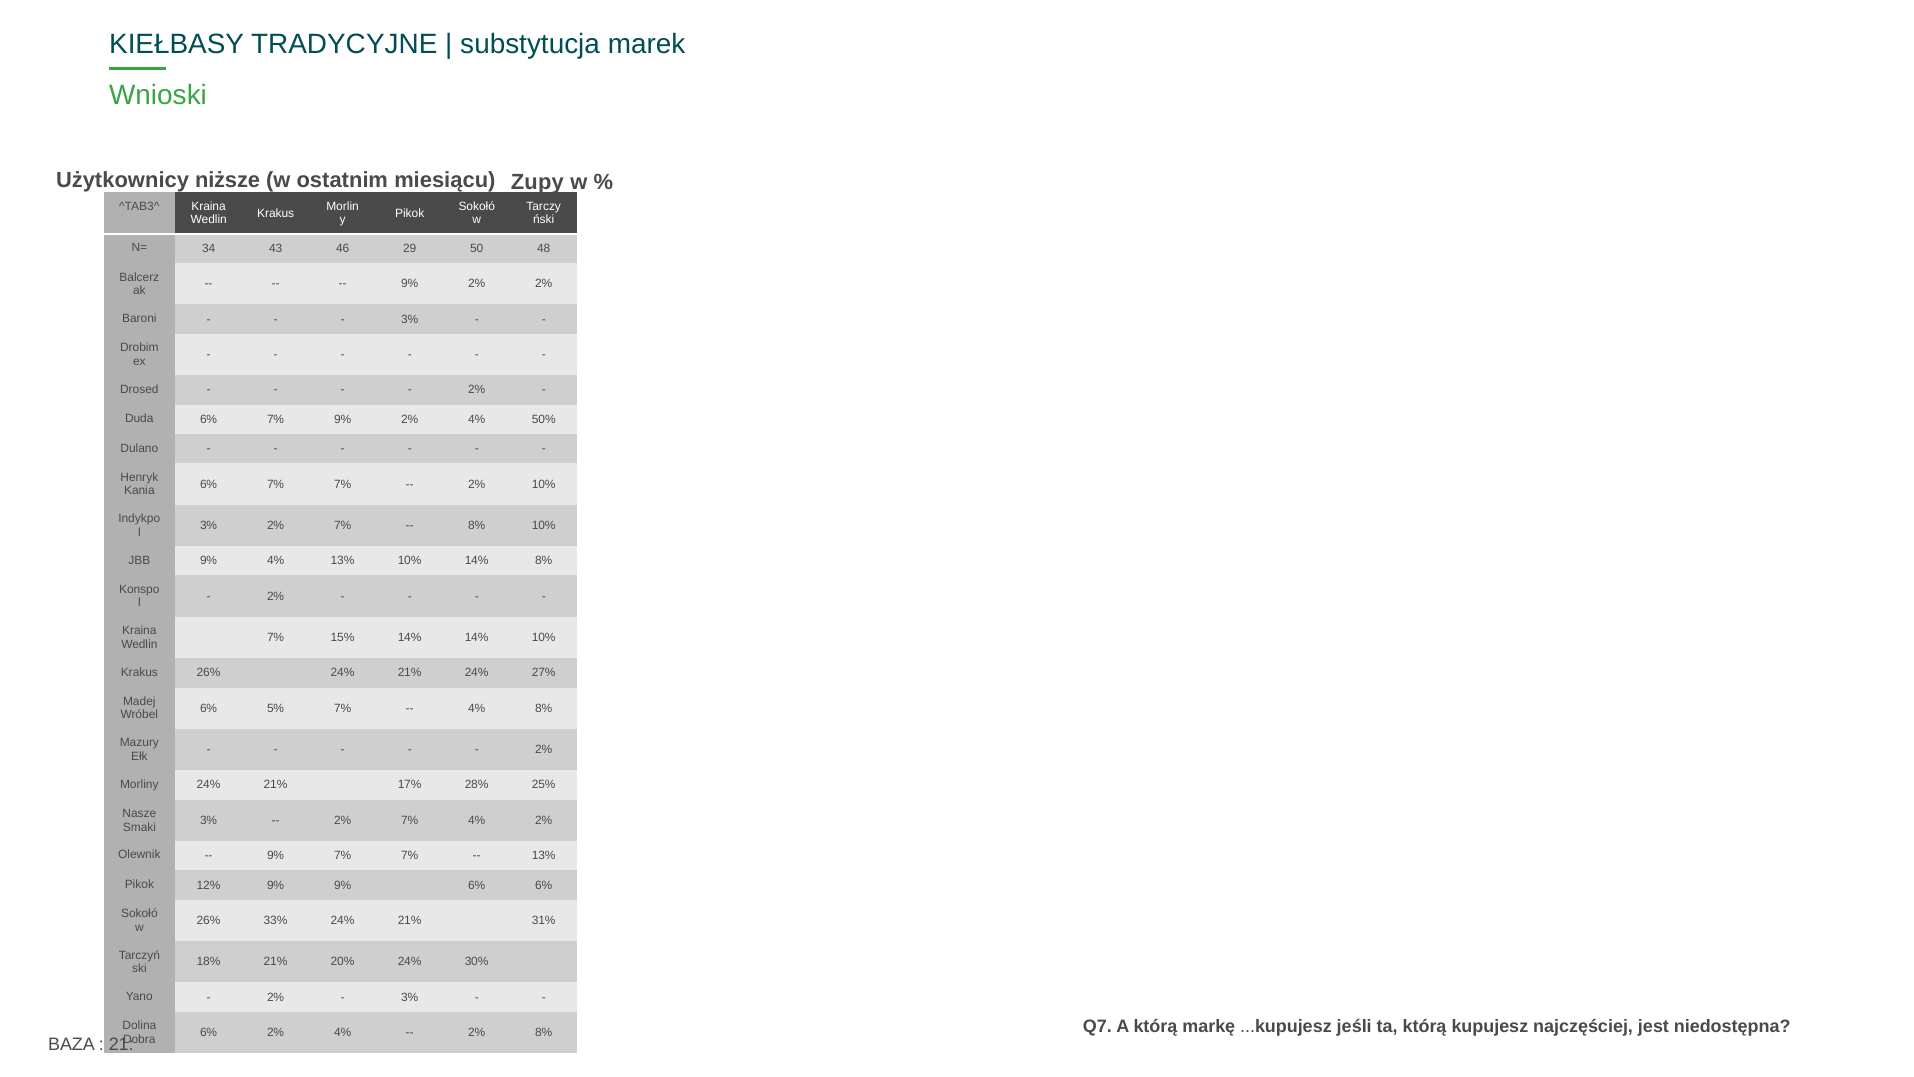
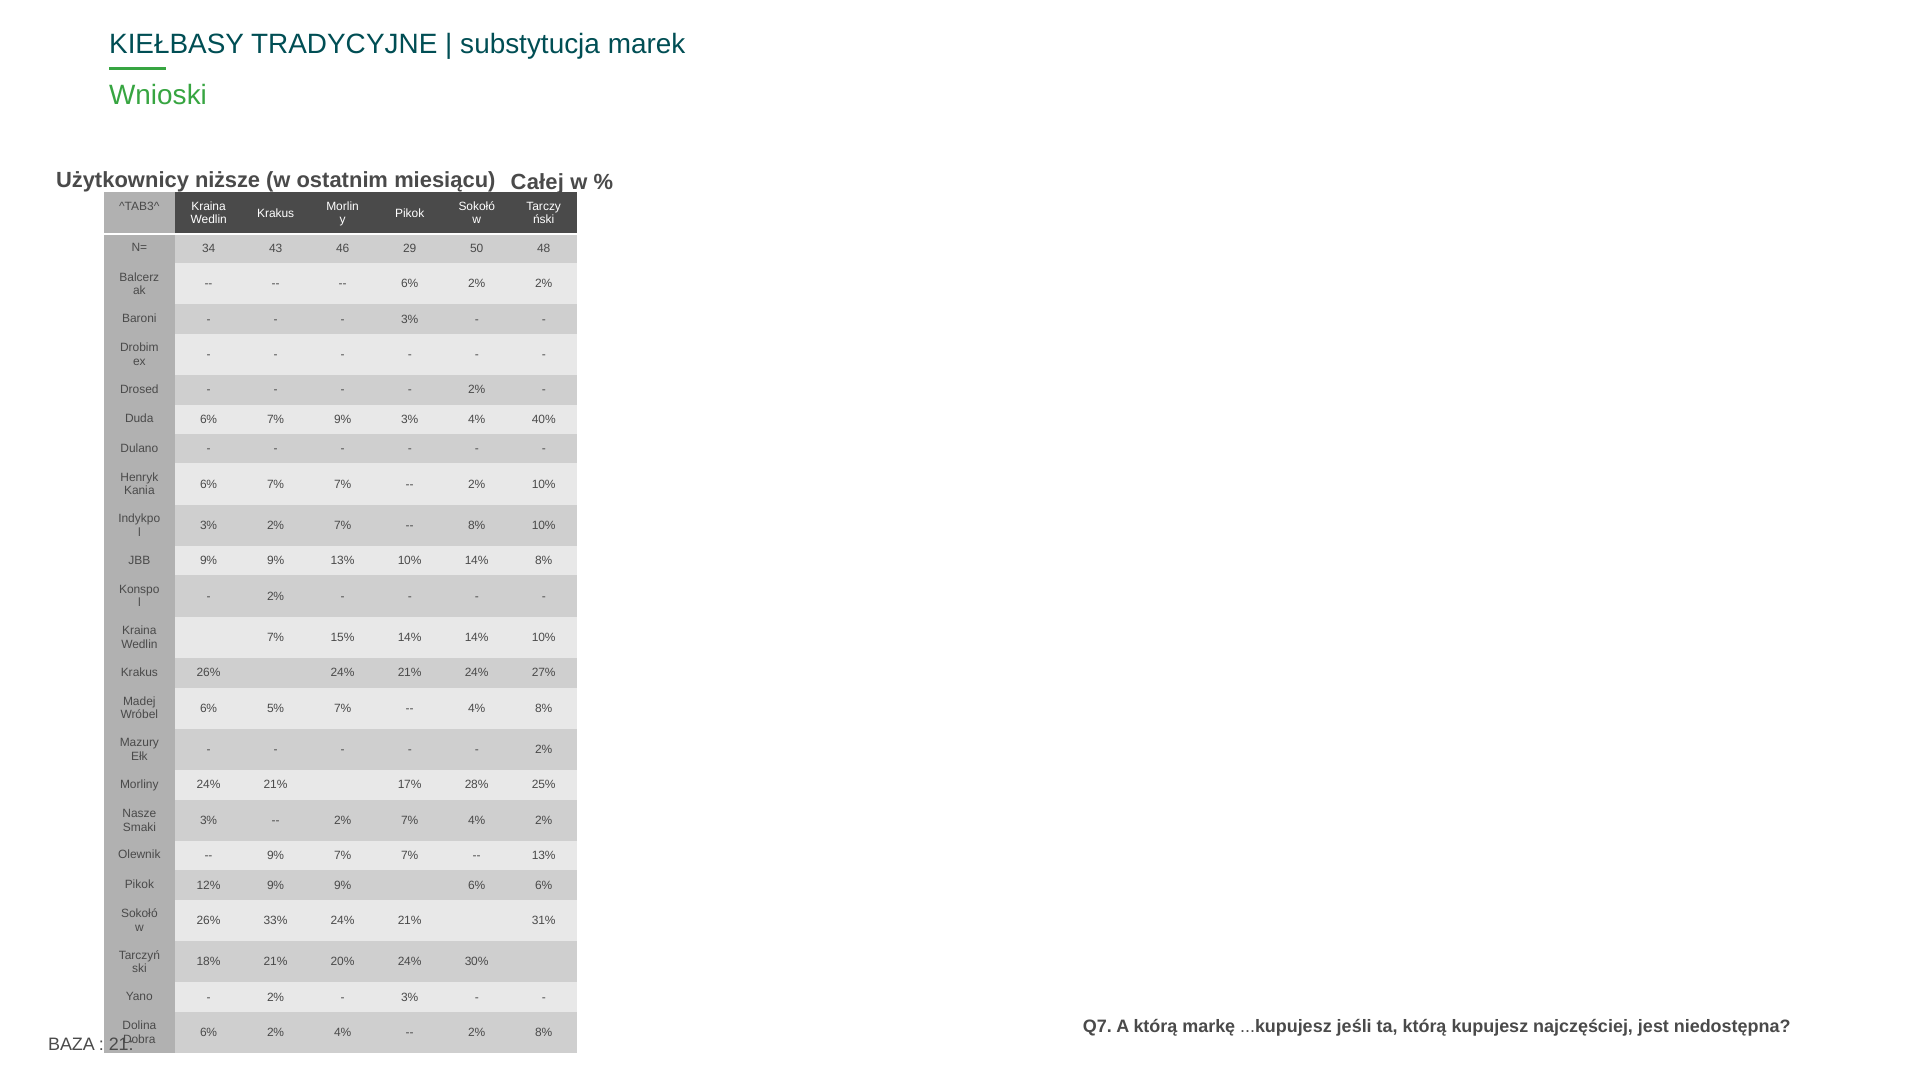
Zupy: Zupy -> Całej (537, 182)
9%: 9% -> 6% (410, 284)
7% 9% 2%: 2% -> 3% (410, 419)
50%: 50% -> 40% (544, 419)
JBB 9% 4%: 4% -> 9% (276, 561)
